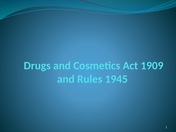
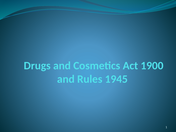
1909: 1909 -> 1900 (152, 66)
